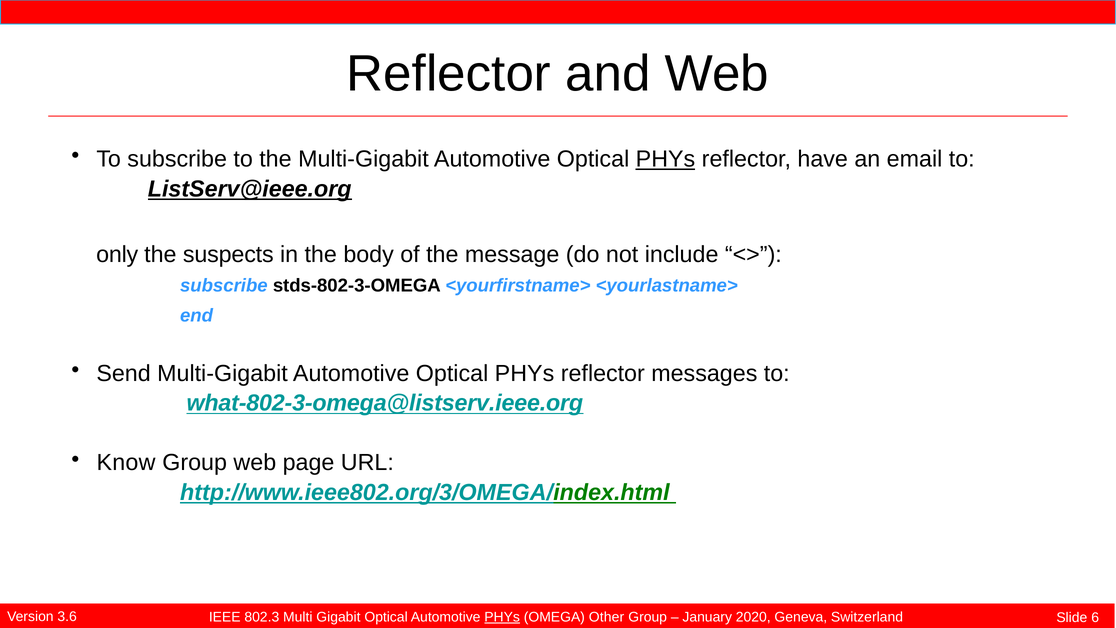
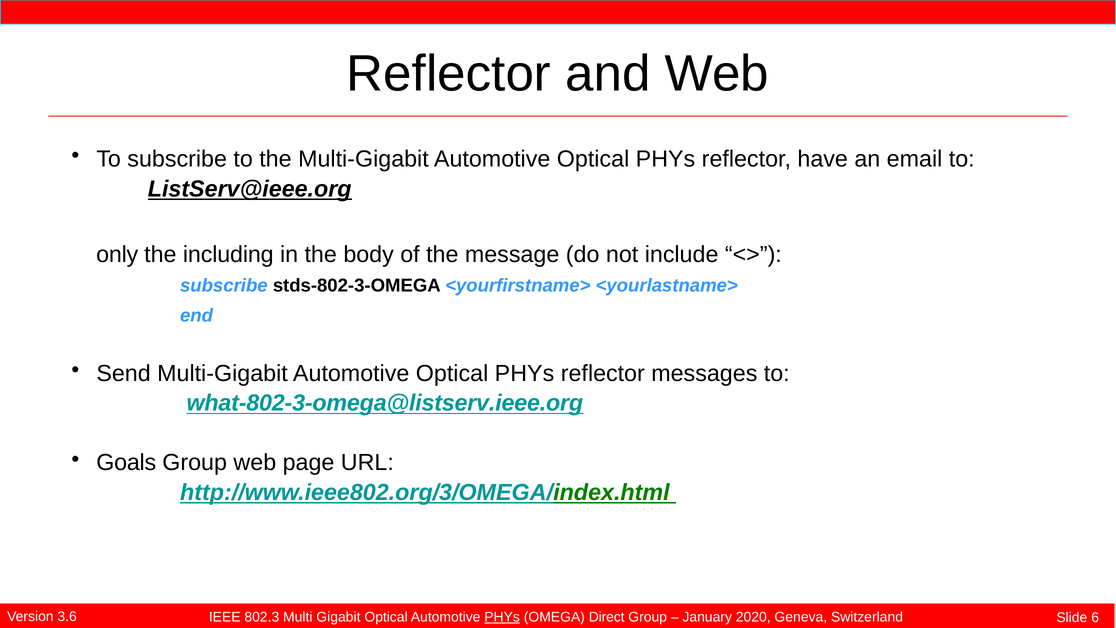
PHYs underline: present -> none (665, 159)
suspects: suspects -> including (228, 254)
Know: Know -> Goals (126, 463)
Other: Other -> Direct (607, 617)
